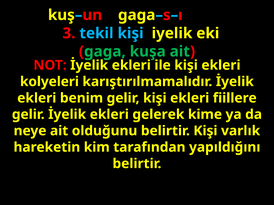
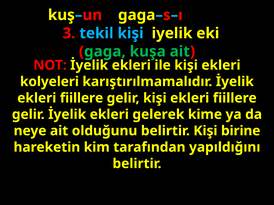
benim: benim -> fiillere (82, 98)
varlık: varlık -> birine (241, 131)
